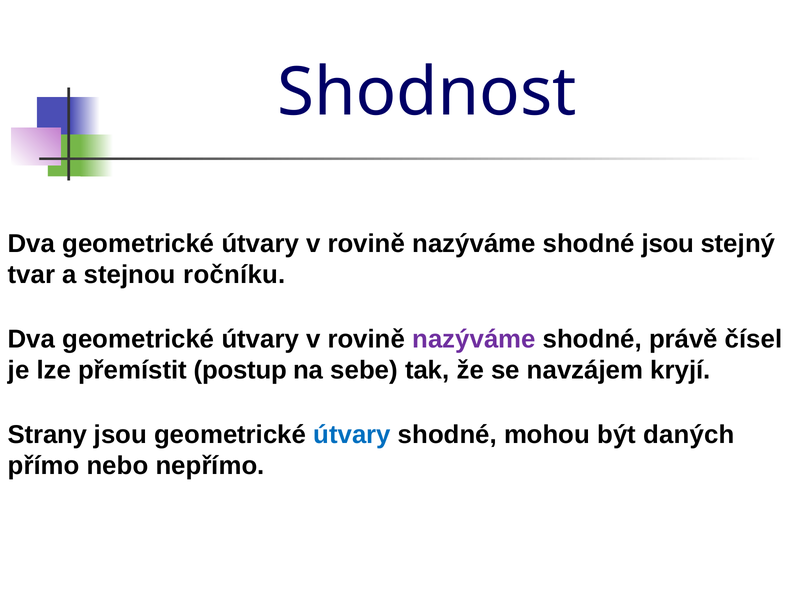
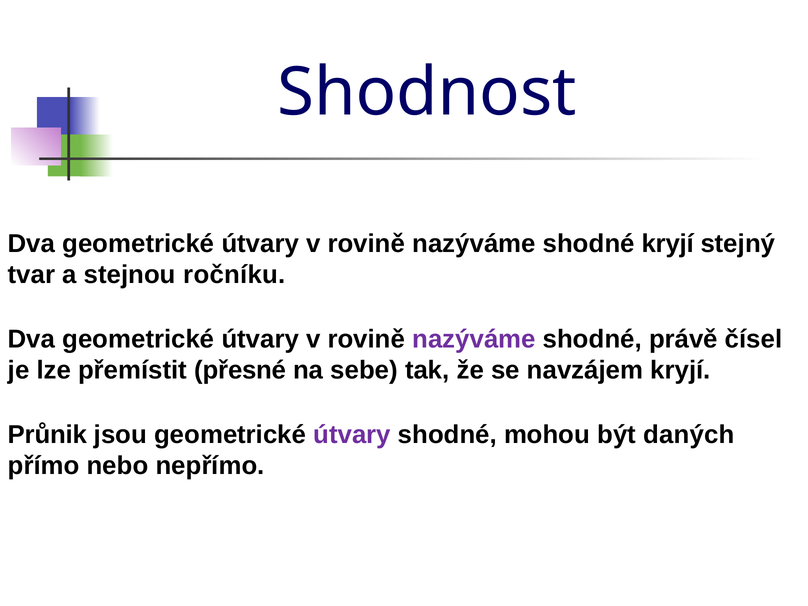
shodné jsou: jsou -> kryjí (668, 244)
postup: postup -> přesné (240, 370)
Strany: Strany -> Průnik (47, 435)
útvary colour: blue -> purple (352, 435)
